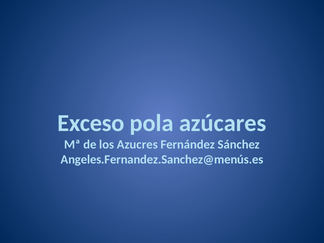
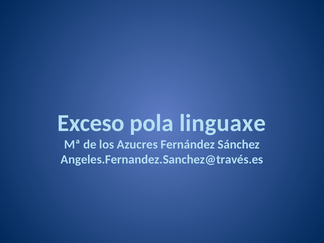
azúcares: azúcares -> linguaxe (223, 123)
Angeles.Fernandez.Sanchez@menús.es: Angeles.Fernandez.Sanchez@menús.es -> Angeles.Fernandez.Sanchez@través.es (162, 159)
